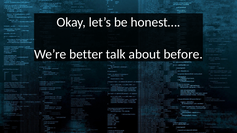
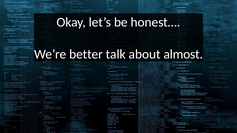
before: before -> almost (183, 54)
